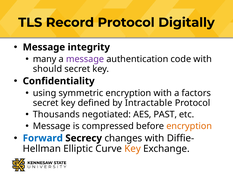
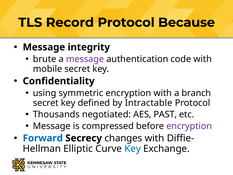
Digitally: Digitally -> Because (187, 22)
many: many -> brute (45, 59)
should: should -> mobile (48, 69)
factors: factors -> branch (196, 93)
encryption colour: orange -> purple (189, 126)
Key colour: orange -> blue (133, 148)
